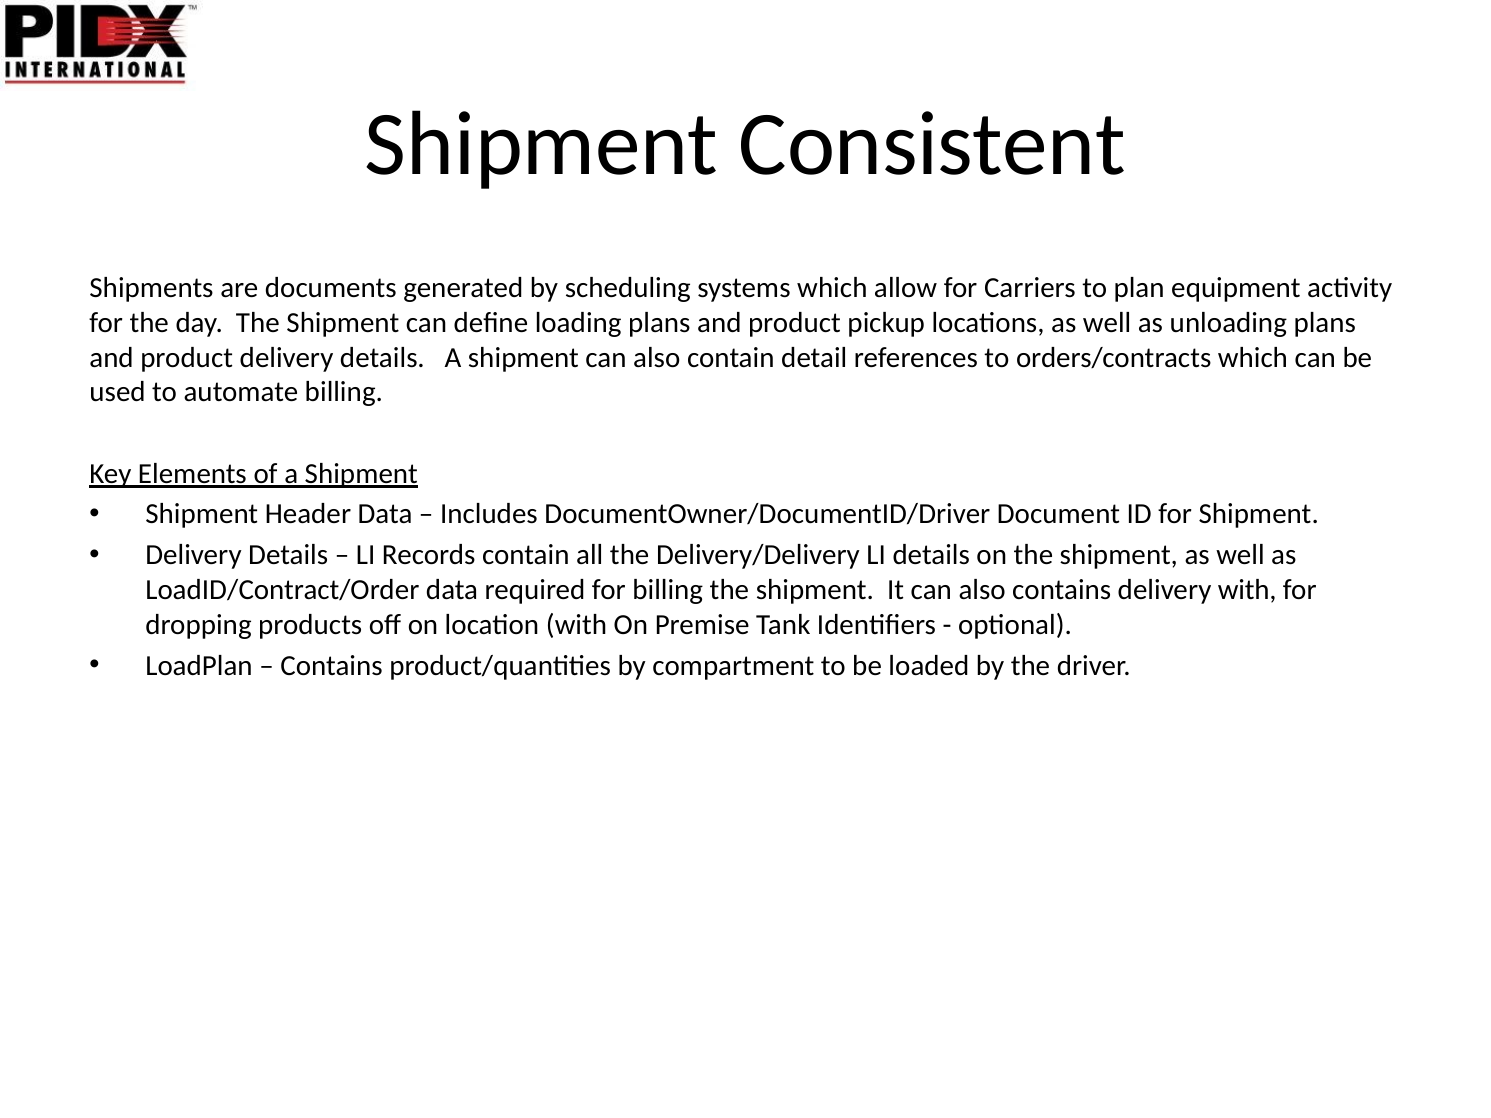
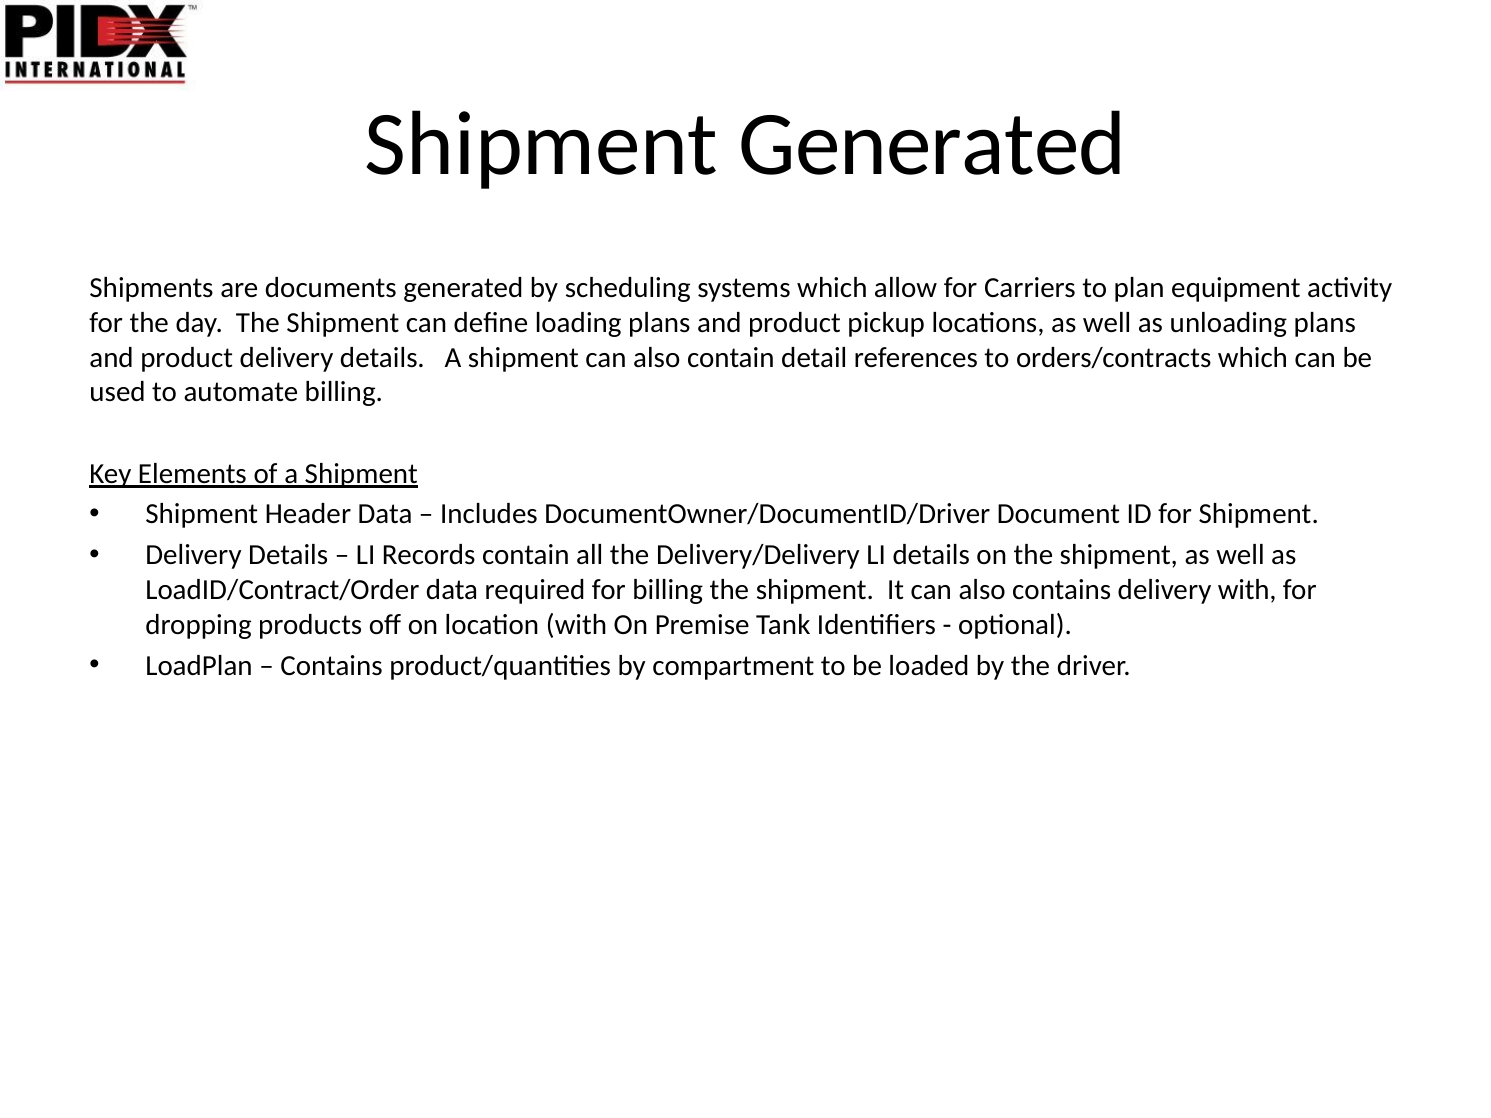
Shipment Consistent: Consistent -> Generated (933, 144)
